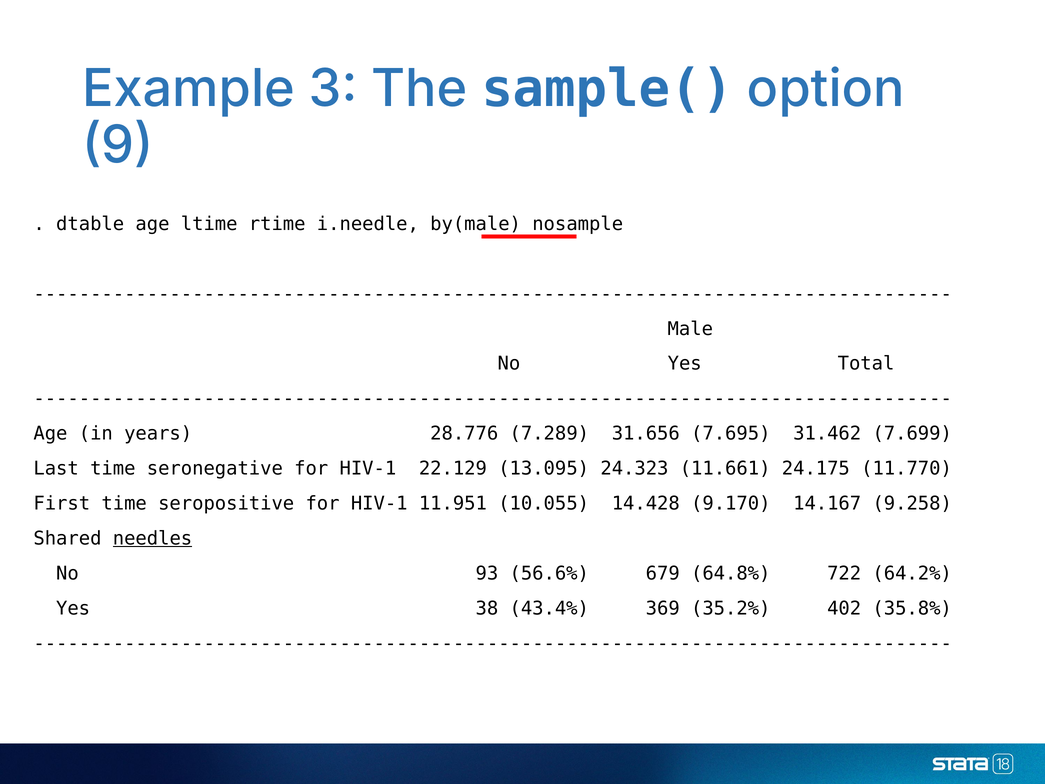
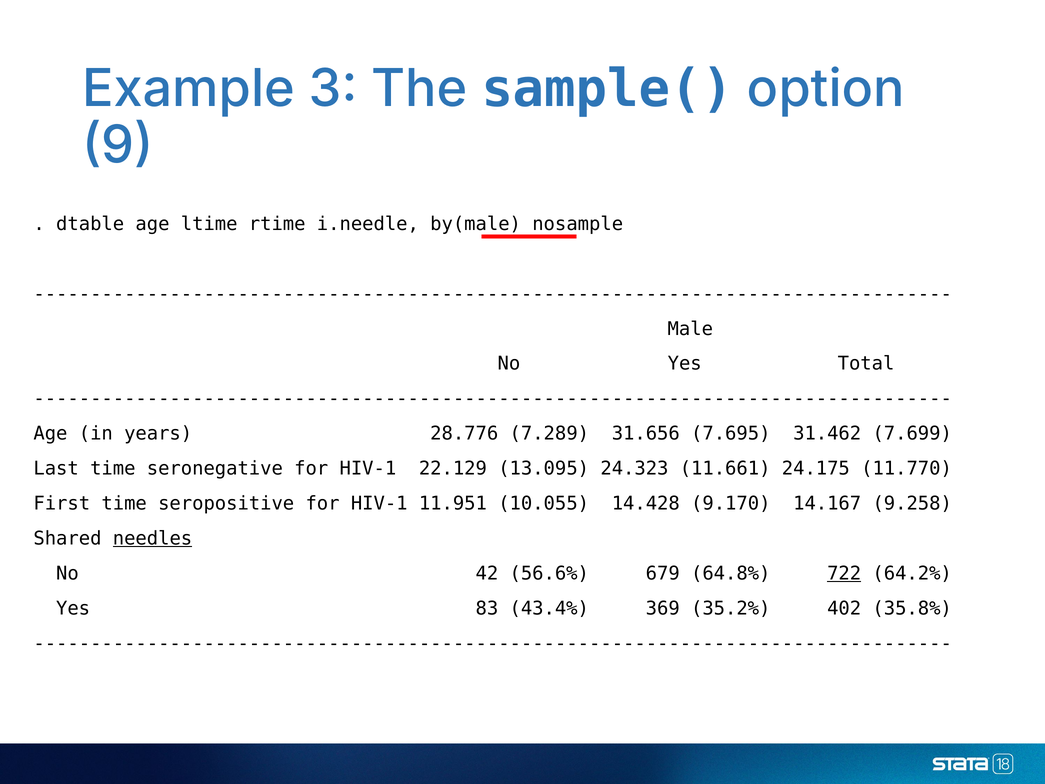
93: 93 -> 42 (487, 573)
722 underline: none -> present (844, 573)
38: 38 -> 83 (487, 608)
